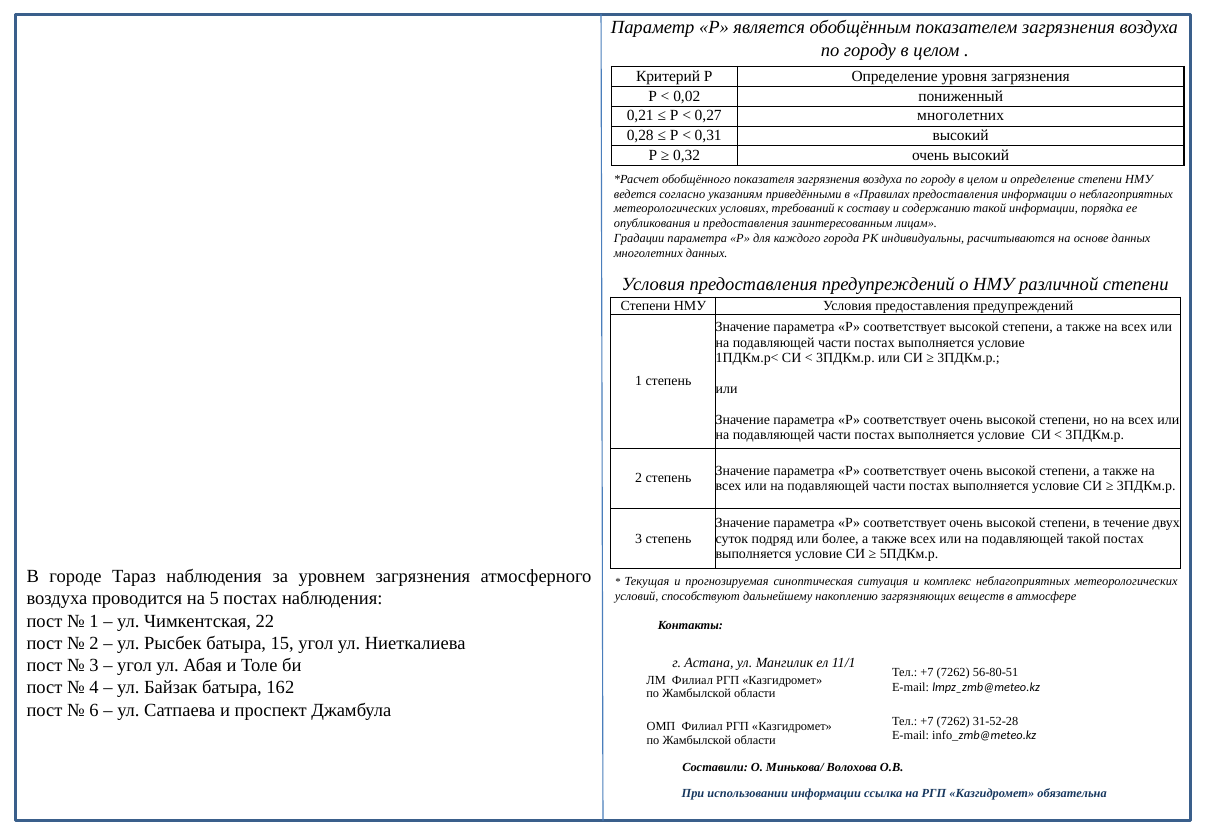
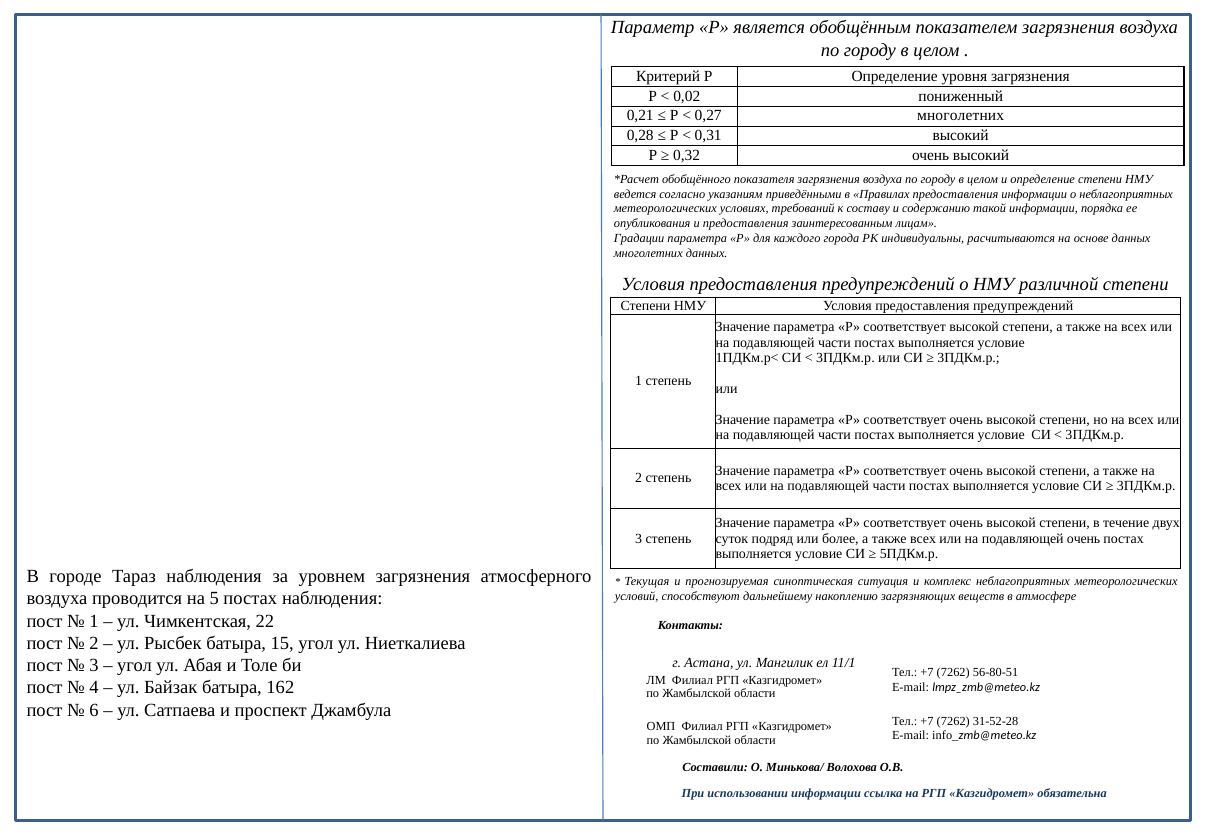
подавляющей такой: такой -> очень (1084, 538)
